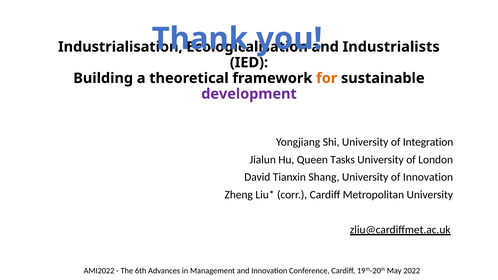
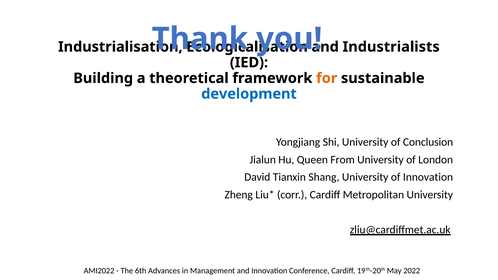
development colour: purple -> blue (249, 94)
Integration: Integration -> Conclusion (428, 142)
Tasks: Tasks -> From (343, 160)
